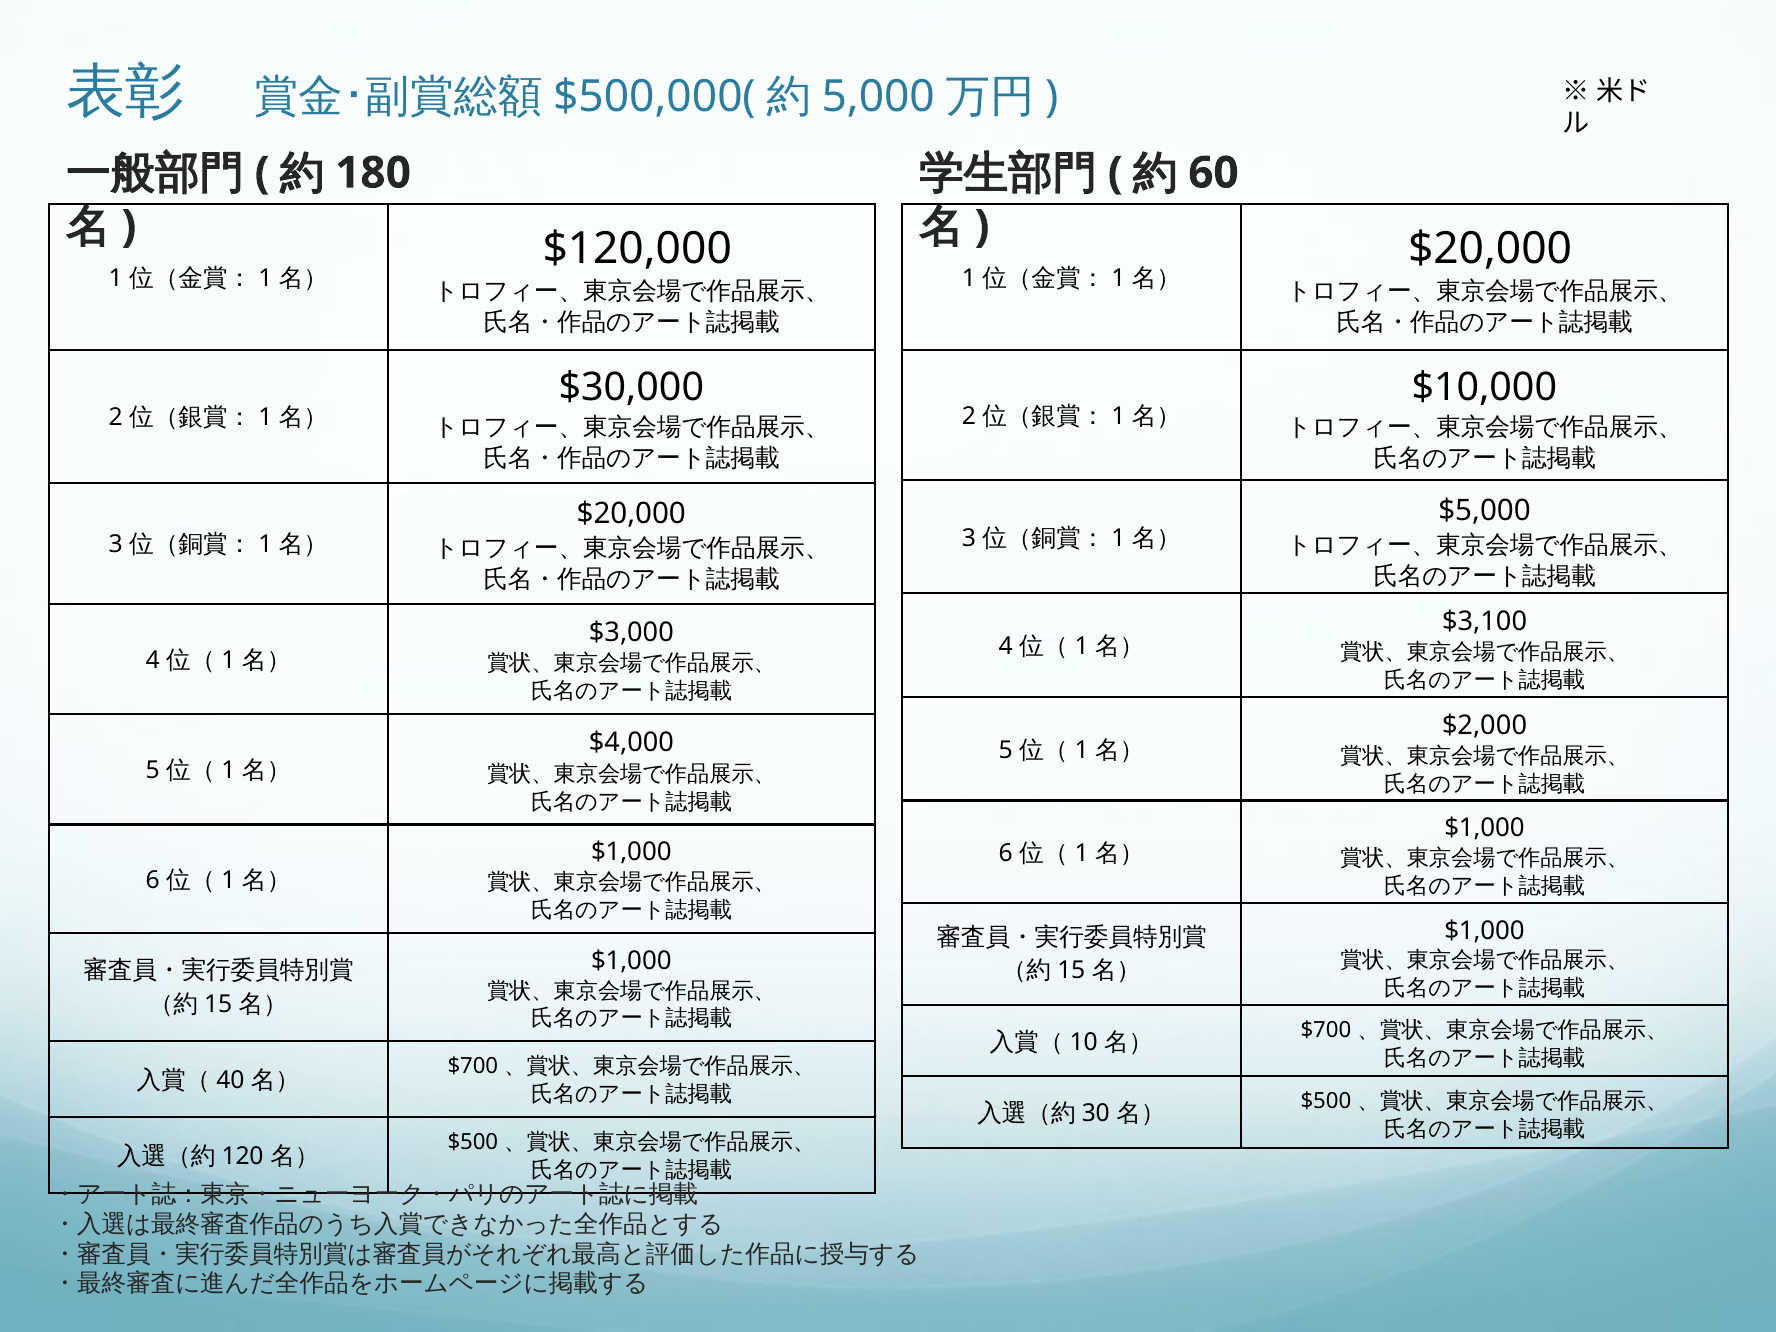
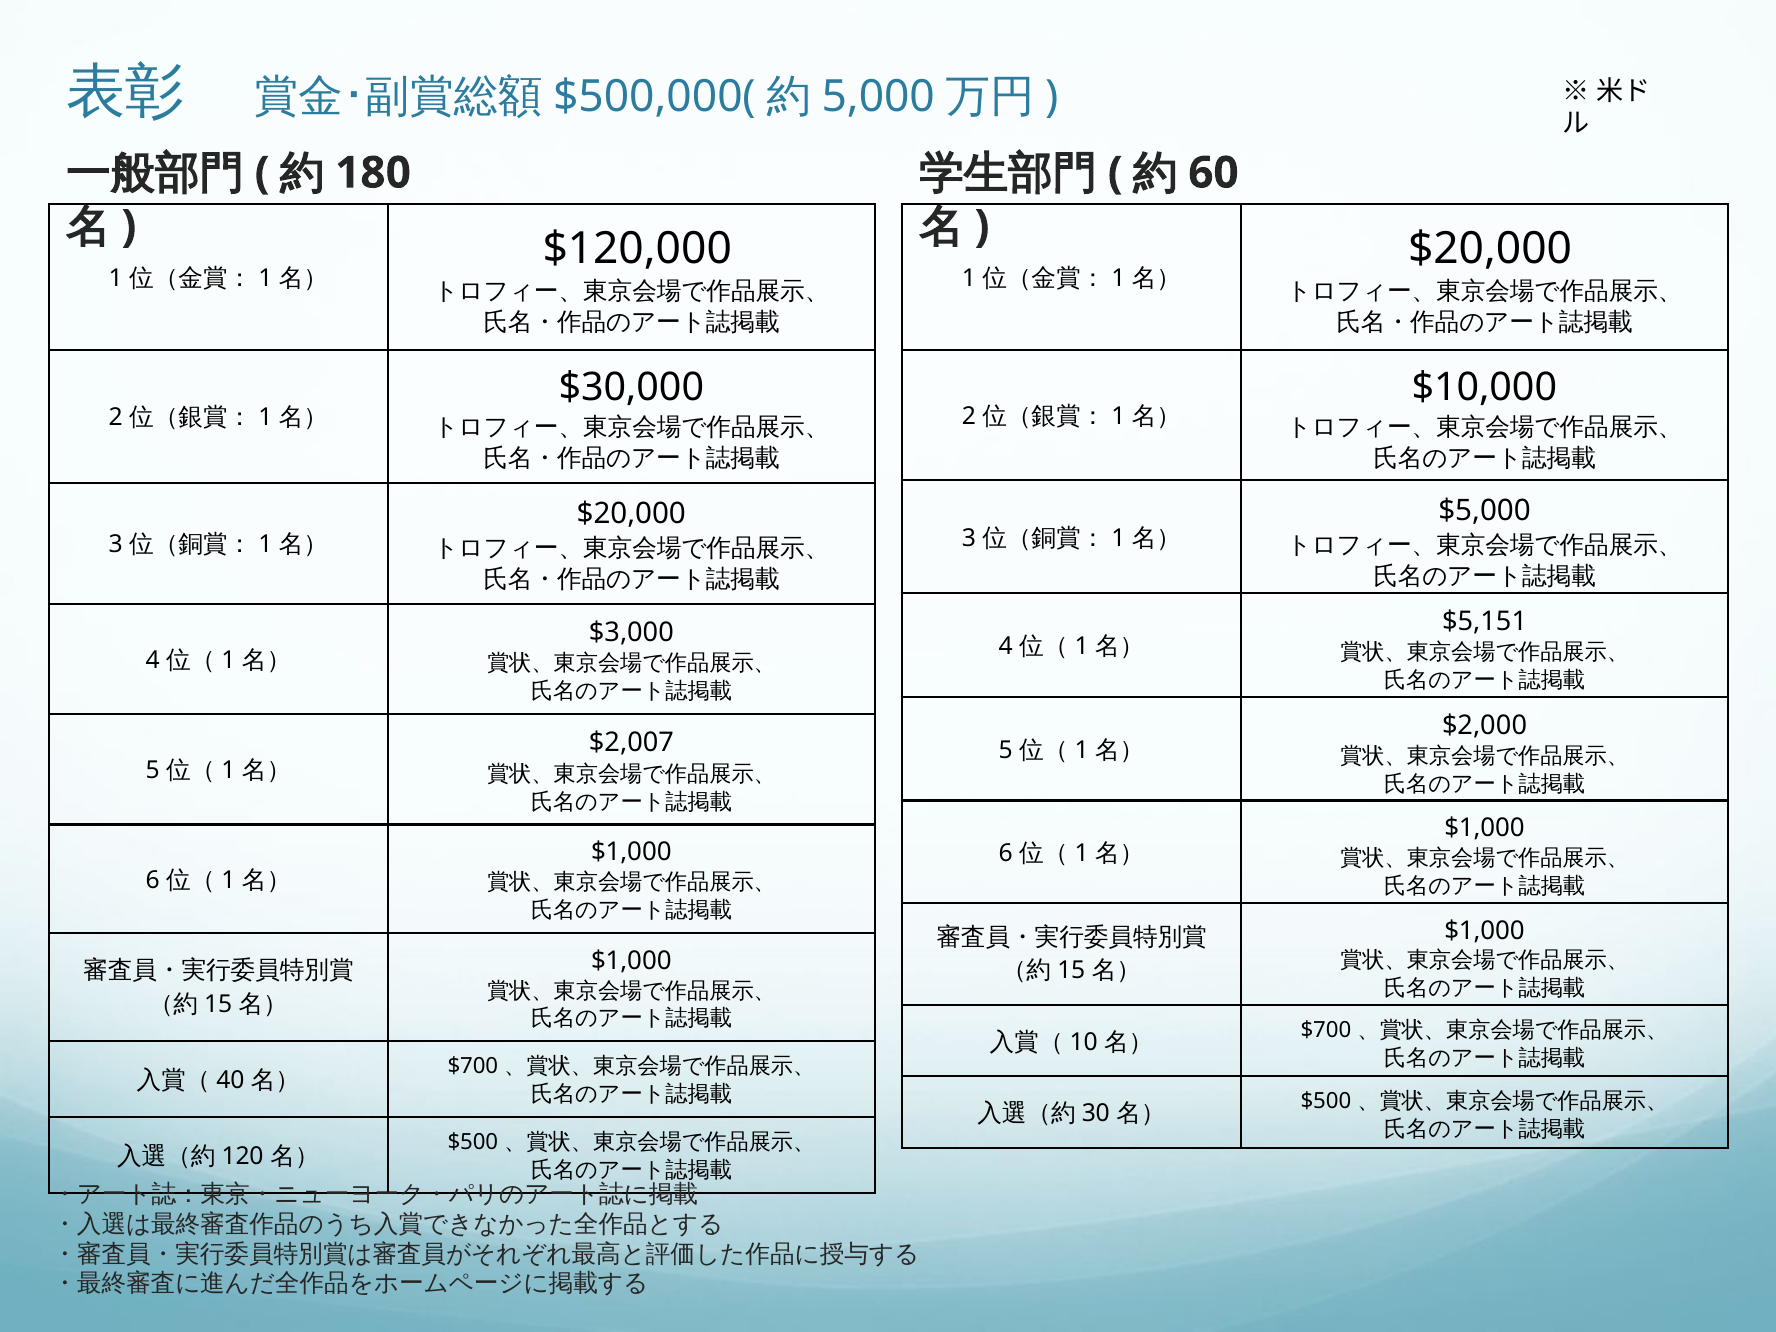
$3,100: $3,100 -> $5,151 (1485, 622)
$4,000: $4,000 -> $2,007 (631, 743)
